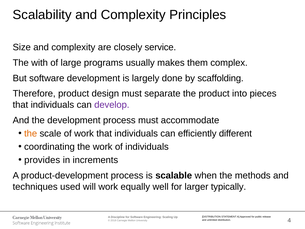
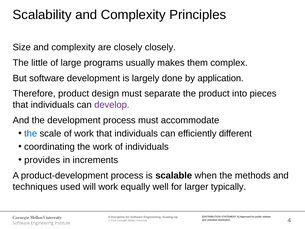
closely service: service -> closely (160, 47)
with: with -> little (40, 63)
scaffolding: scaffolding -> application (221, 78)
the colour: orange -> blue (31, 133)
